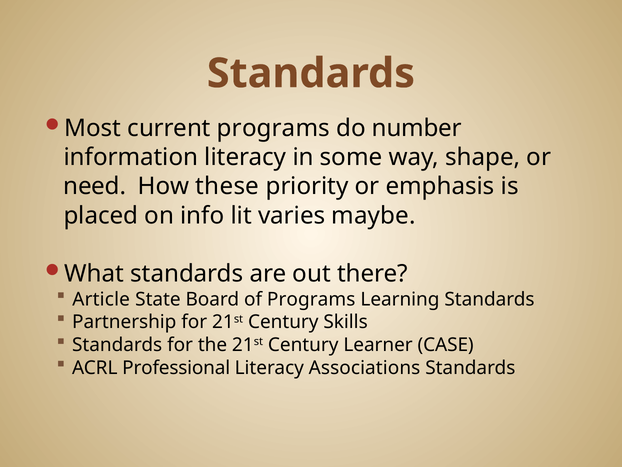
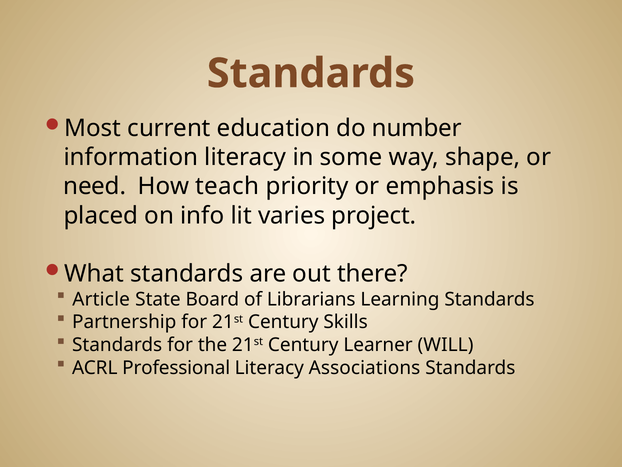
current programs: programs -> education (274, 128)
these: these -> teach (227, 186)
maybe: maybe -> project (374, 215)
of Programs: Programs -> Librarians (311, 299)
CASE: CASE -> WILL (446, 345)
